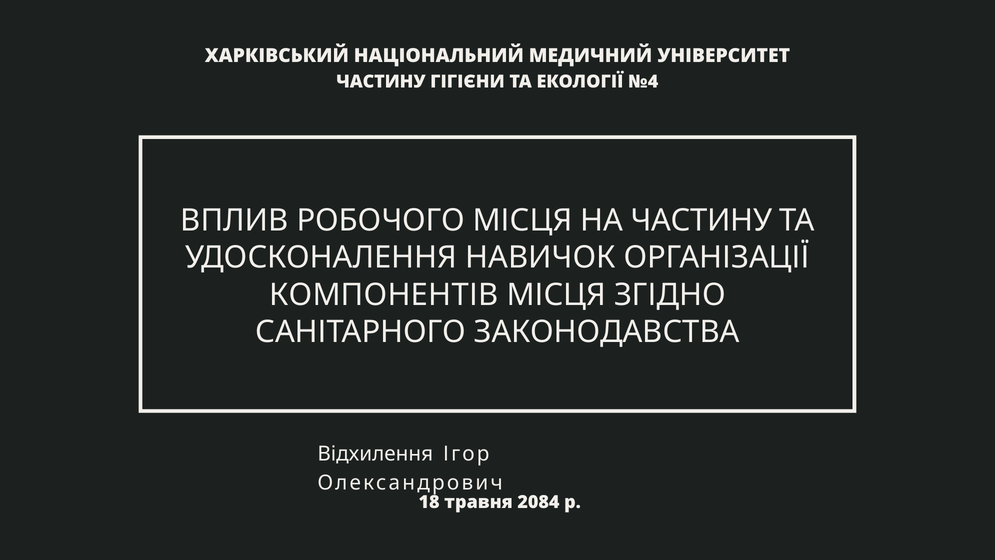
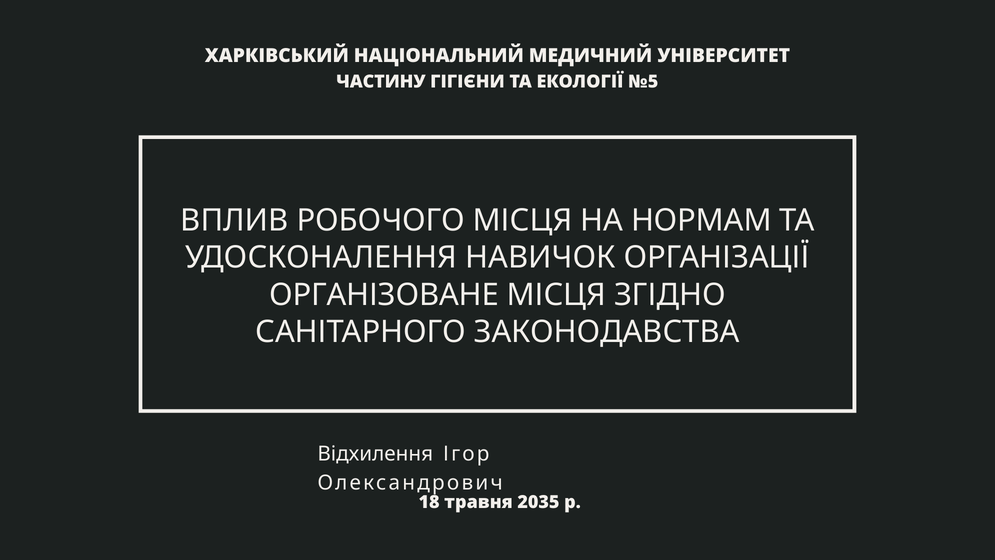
№4: №4 -> №5 (643, 82)
НА ЧАСТИНУ: ЧАСТИНУ -> НОРМАМ (701, 220)
КОМПОНЕНТІВ: КОМПОНЕНТІВ -> ОРГАНІЗОВАНЕ (384, 295)
2084: 2084 -> 2035 (538, 502)
